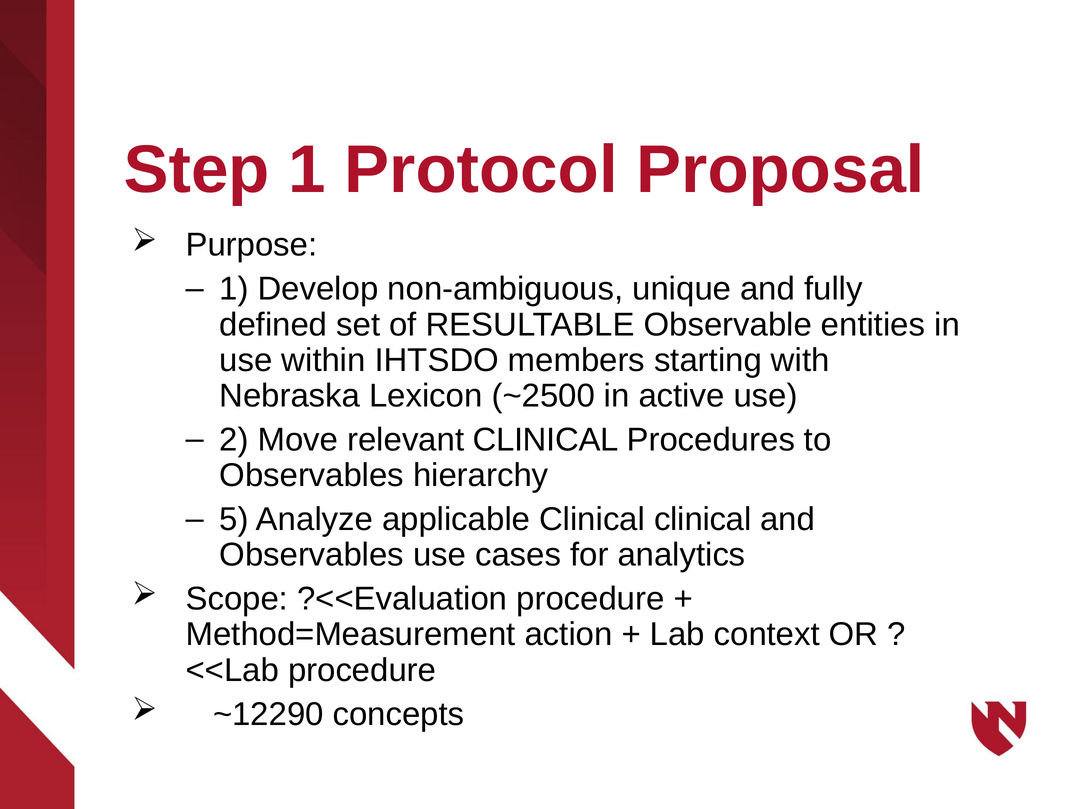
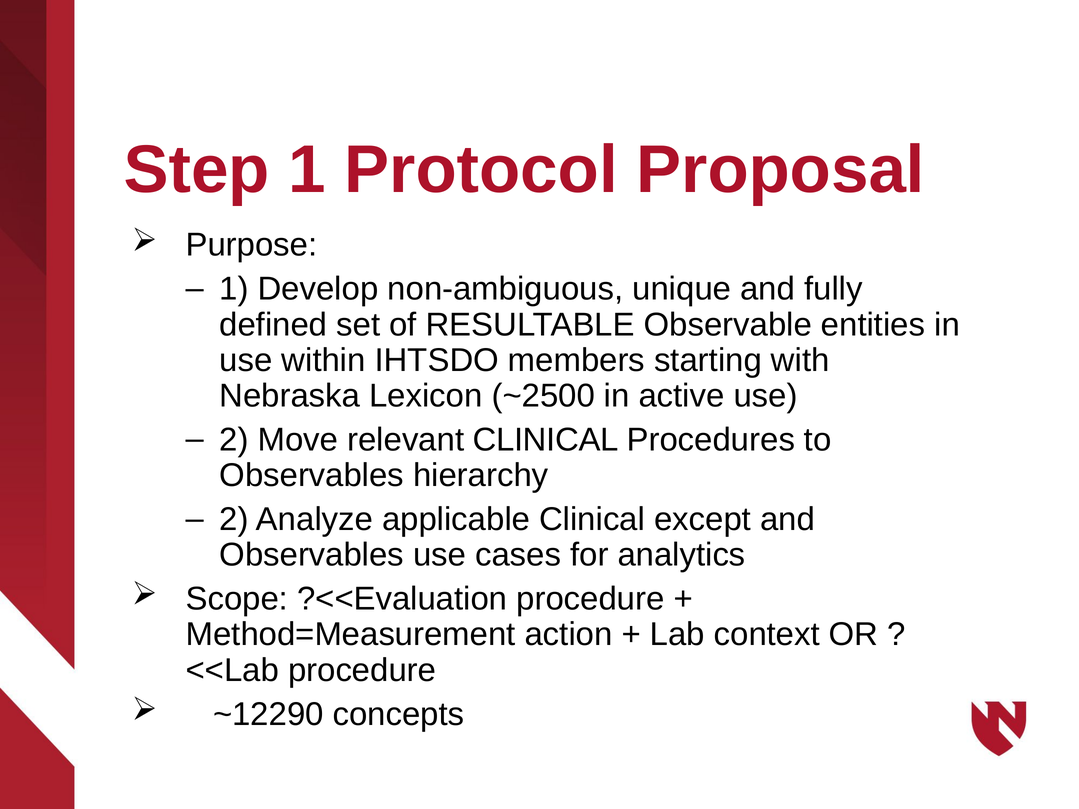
5: 5 -> 2 (234, 520)
Clinical clinical: clinical -> except (703, 520)
